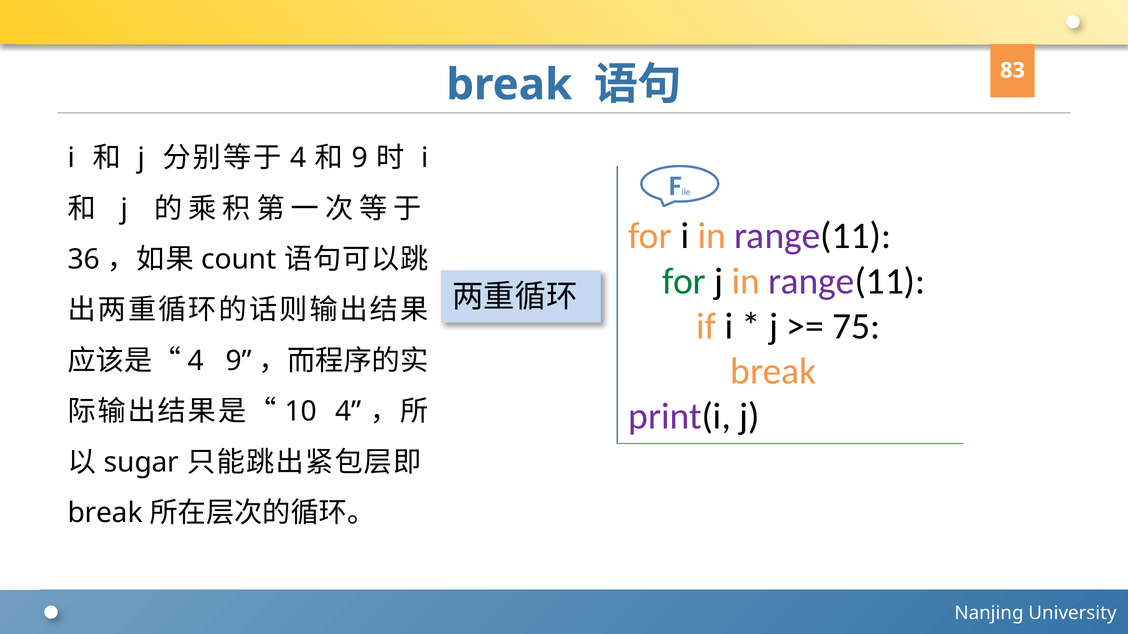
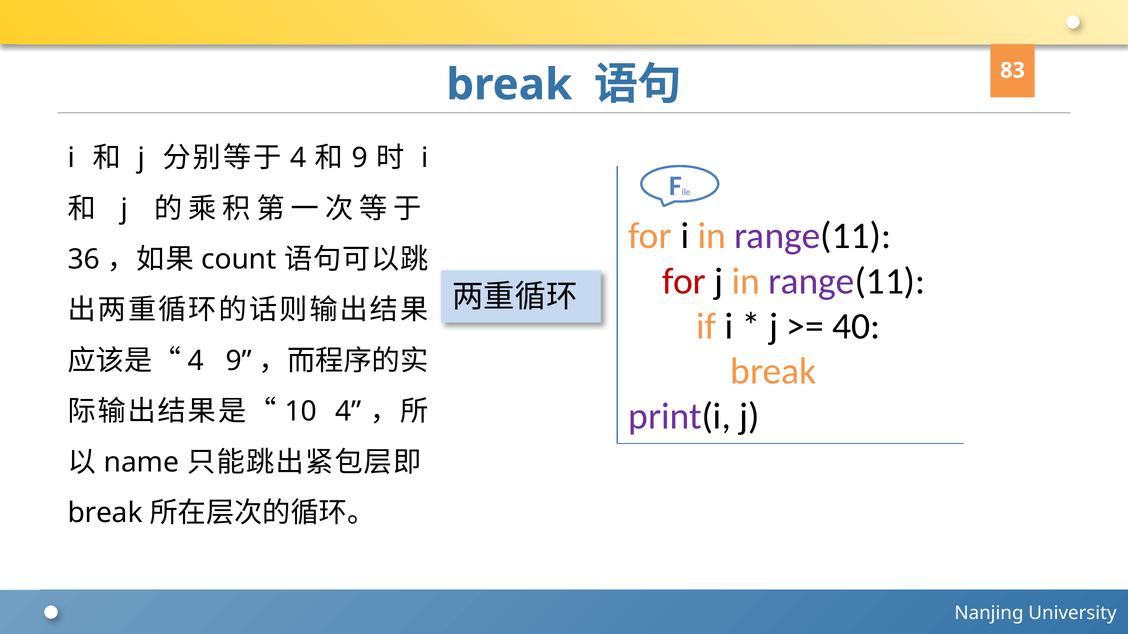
for colour: green -> red (684, 281)
75: 75 -> 40 (856, 326)
sugar: sugar -> name (141, 463)
